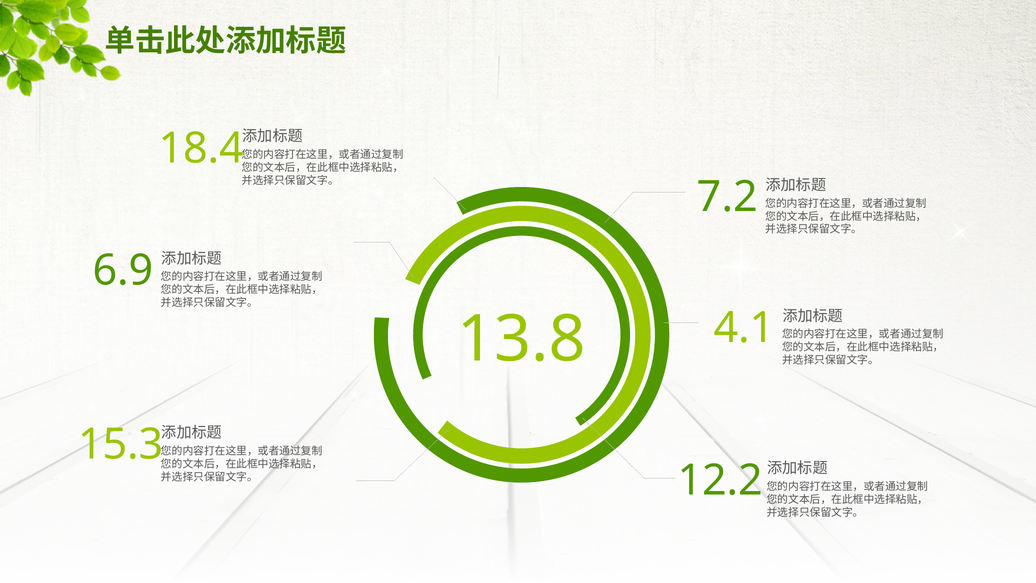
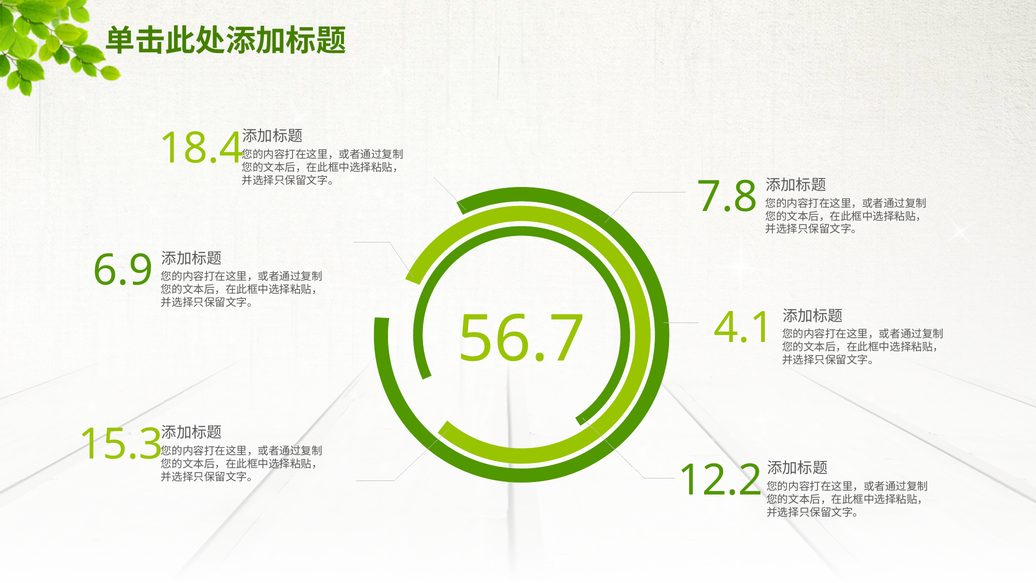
7.2: 7.2 -> 7.8 (727, 197)
13.8: 13.8 -> 56.7 (522, 339)
